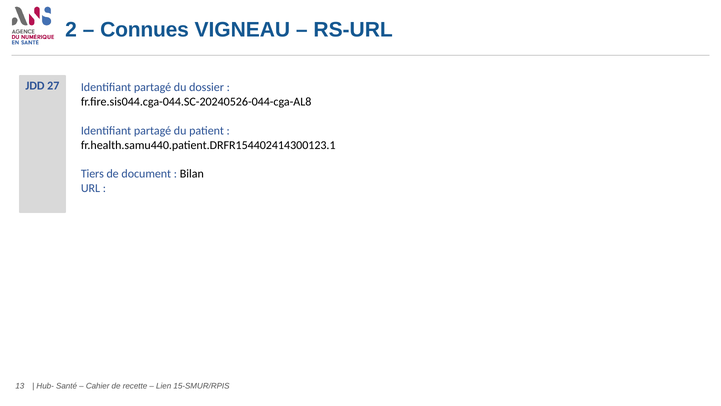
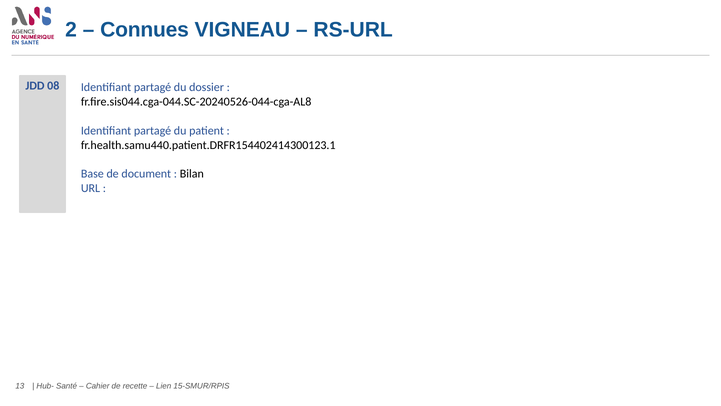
27: 27 -> 08 (53, 86)
Tiers: Tiers -> Base (92, 174)
